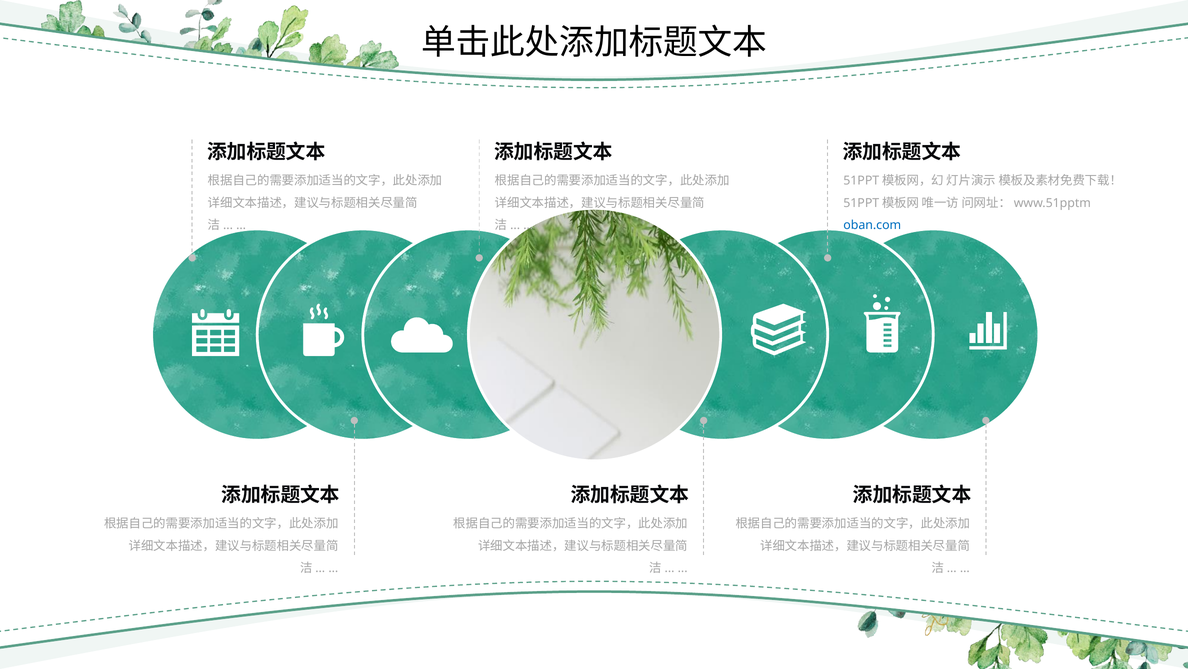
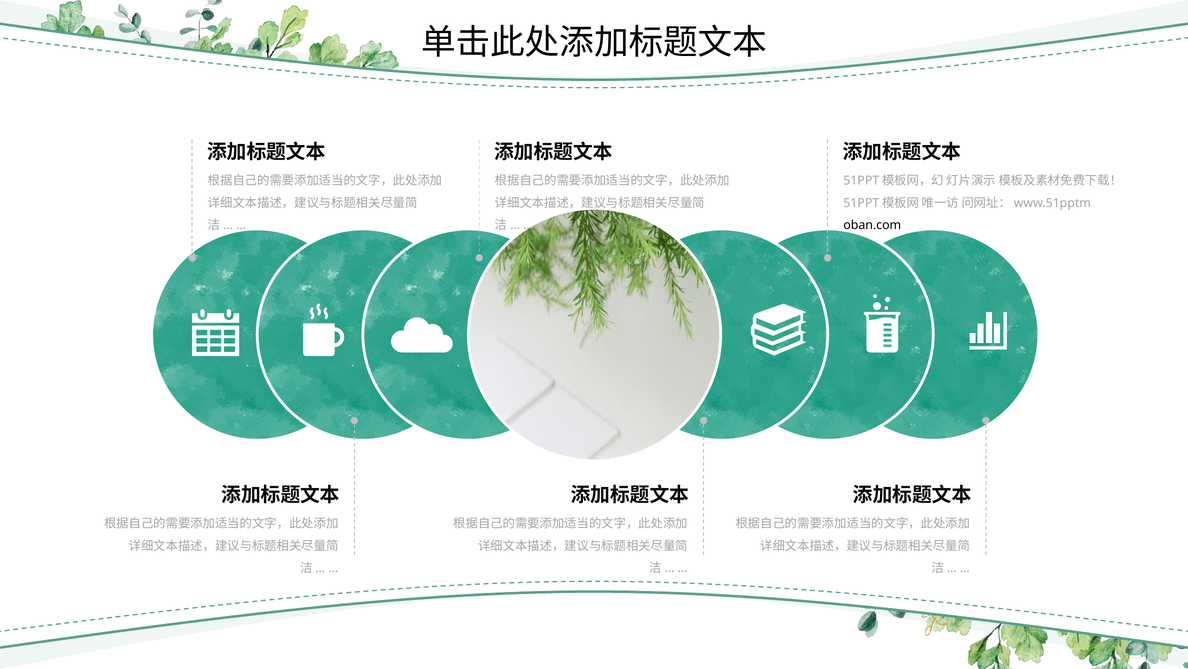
oban.com colour: blue -> black (872, 225)
